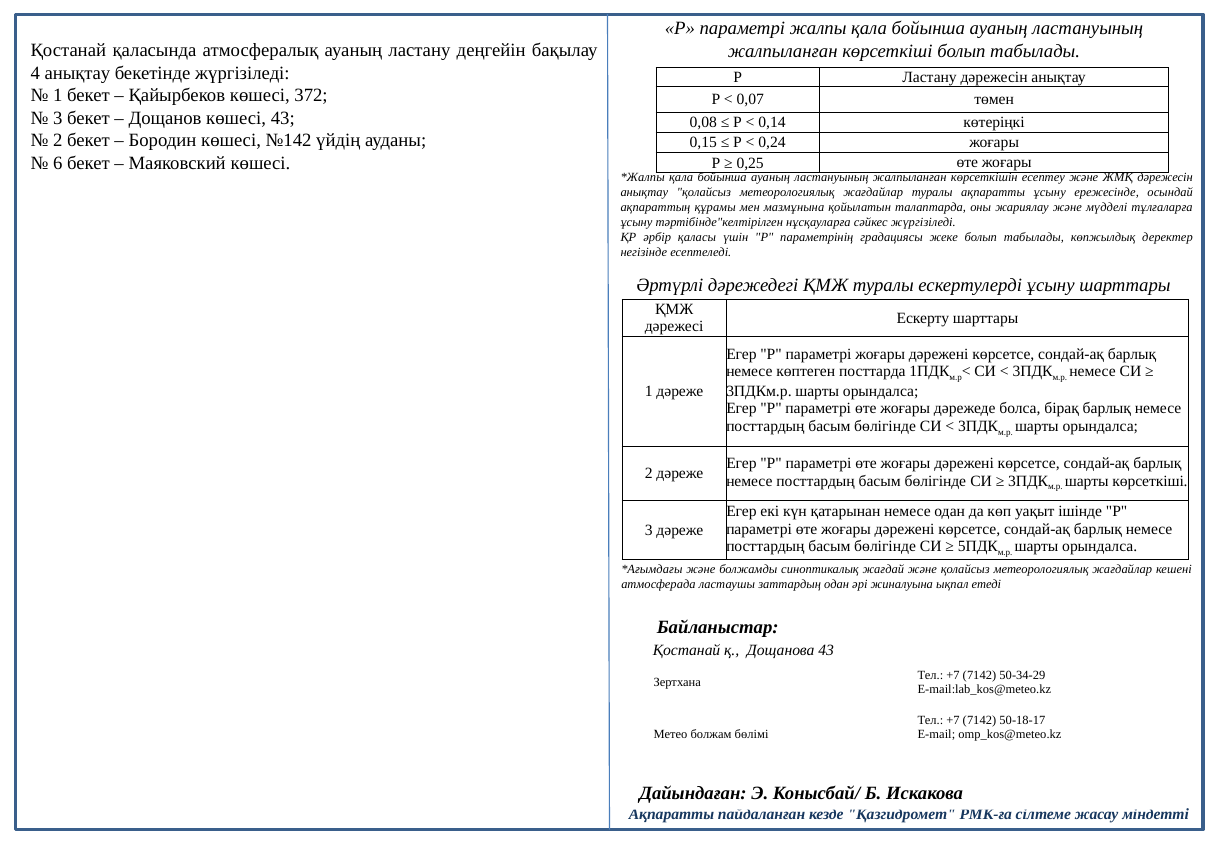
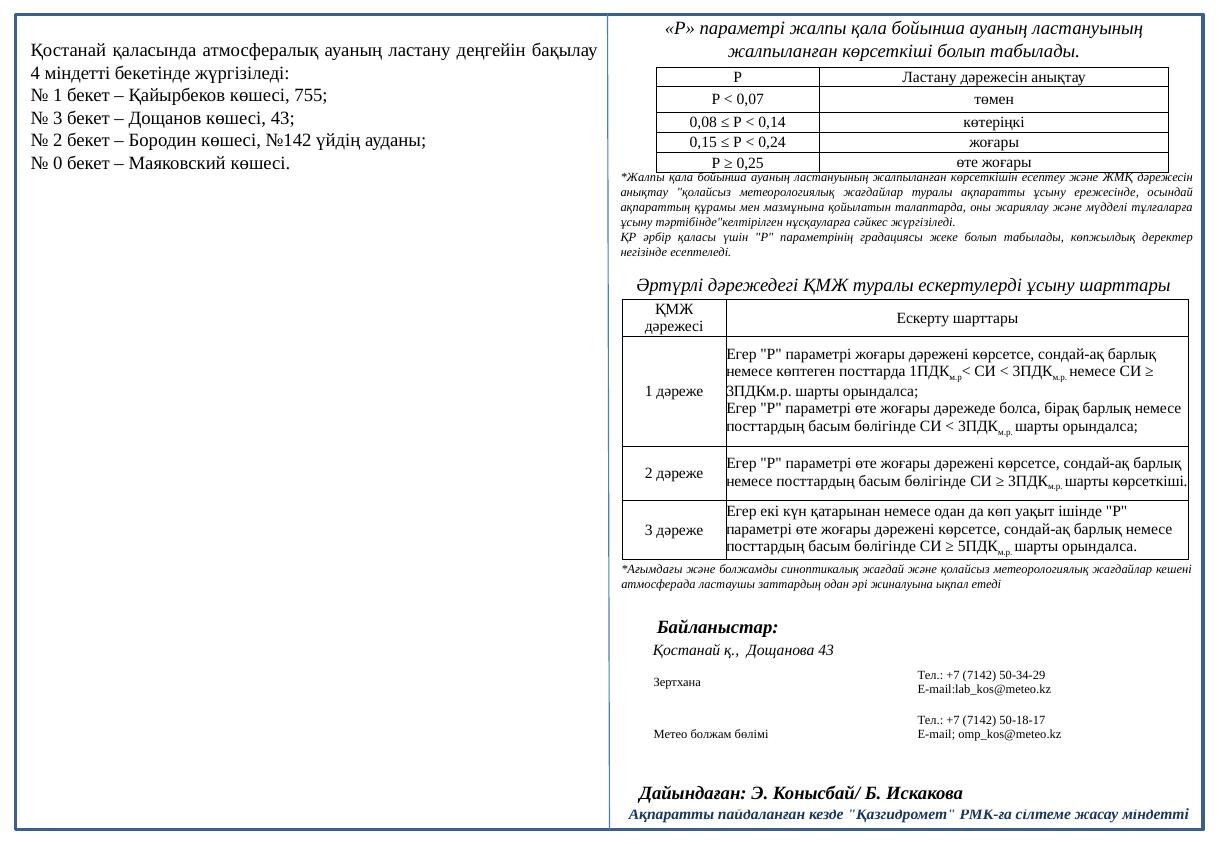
4 анықтау: анықтау -> міндетті (77, 73)
372: 372 -> 755 (311, 96)
6: 6 -> 0 (58, 163)
